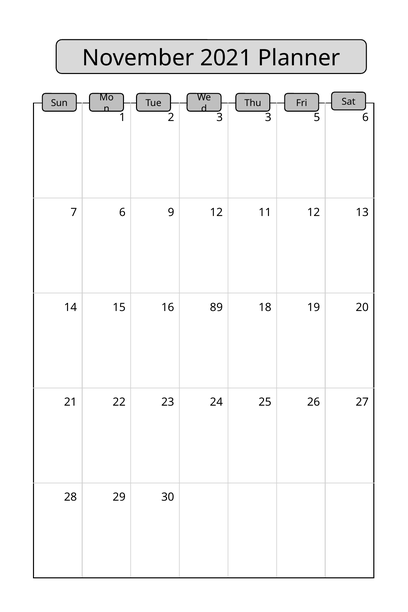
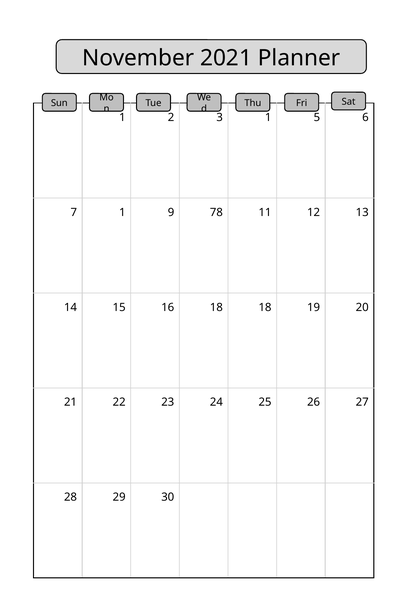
3 3: 3 -> 1 (268, 117)
7 6: 6 -> 1 (122, 212)
9 12: 12 -> 78 (216, 212)
16 89: 89 -> 18 (216, 307)
